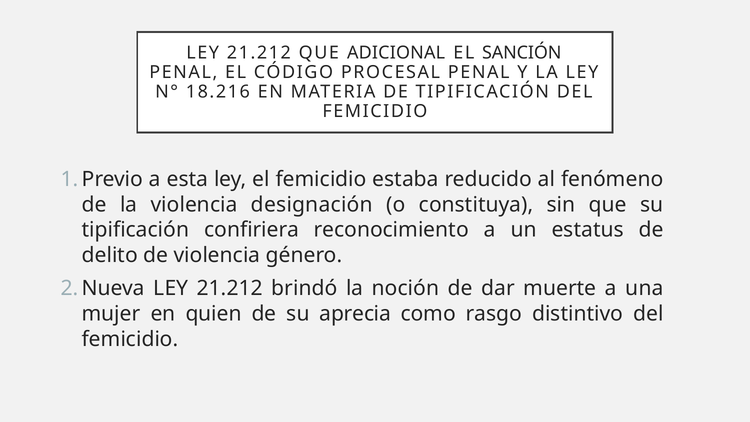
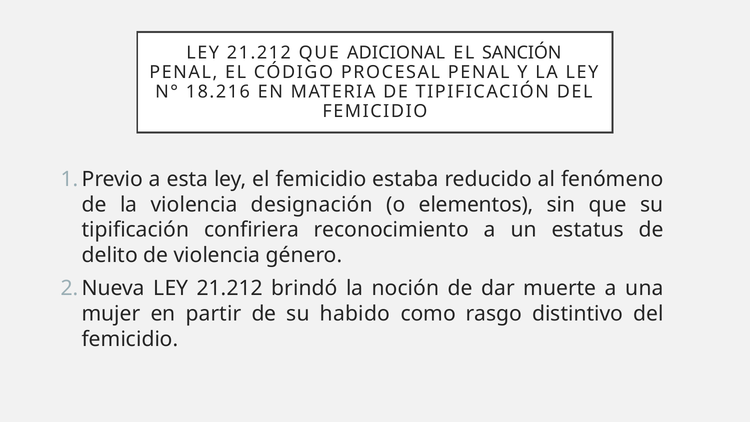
constituya: constituya -> elementos (476, 205)
quien: quien -> partir (213, 314)
aprecia: aprecia -> habido (355, 314)
